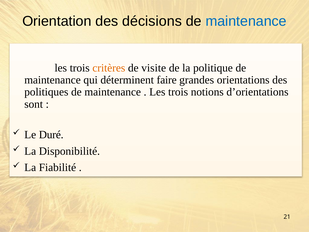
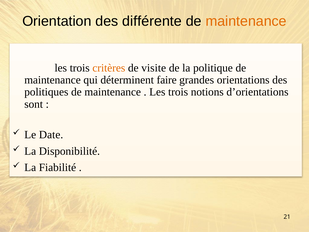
décisions: décisions -> différente (152, 21)
maintenance colour: blue -> orange (246, 21)
Duré: Duré -> Date (51, 134)
